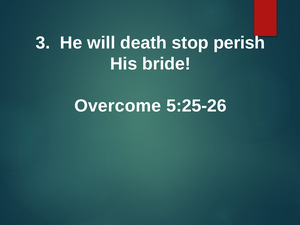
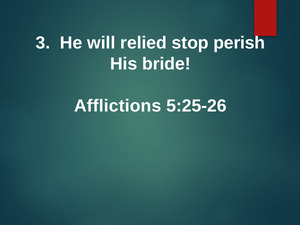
death: death -> relied (144, 43)
Overcome: Overcome -> Afflictions (118, 106)
